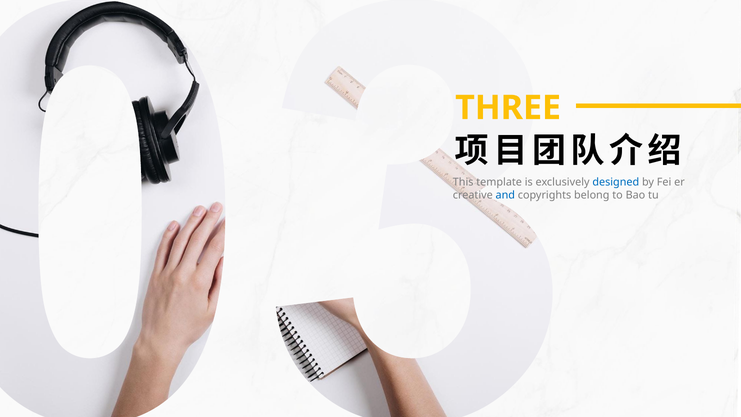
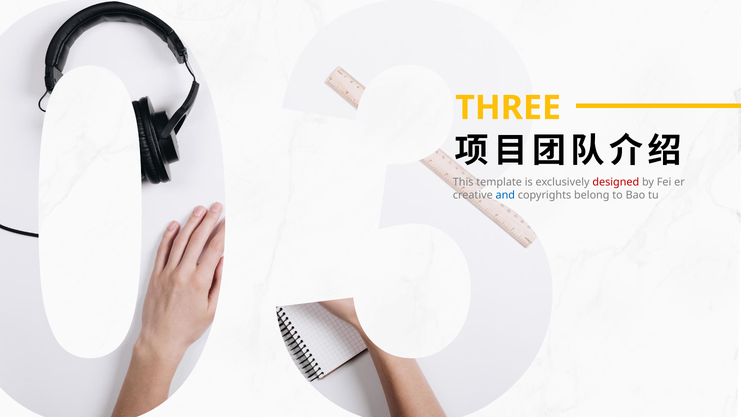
designed colour: blue -> red (616, 182)
